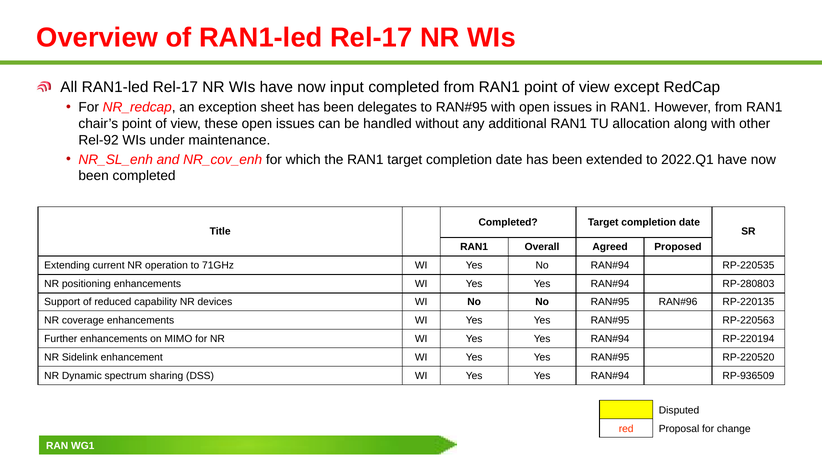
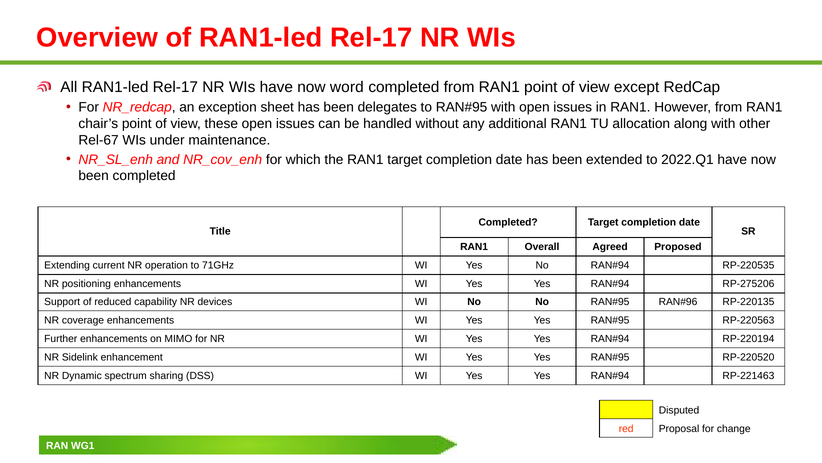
input: input -> word (347, 87)
Rel-92: Rel-92 -> Rel-67 (99, 140)
RP-280803: RP-280803 -> RP-275206 (748, 284)
RP-936509: RP-936509 -> RP-221463 (748, 375)
